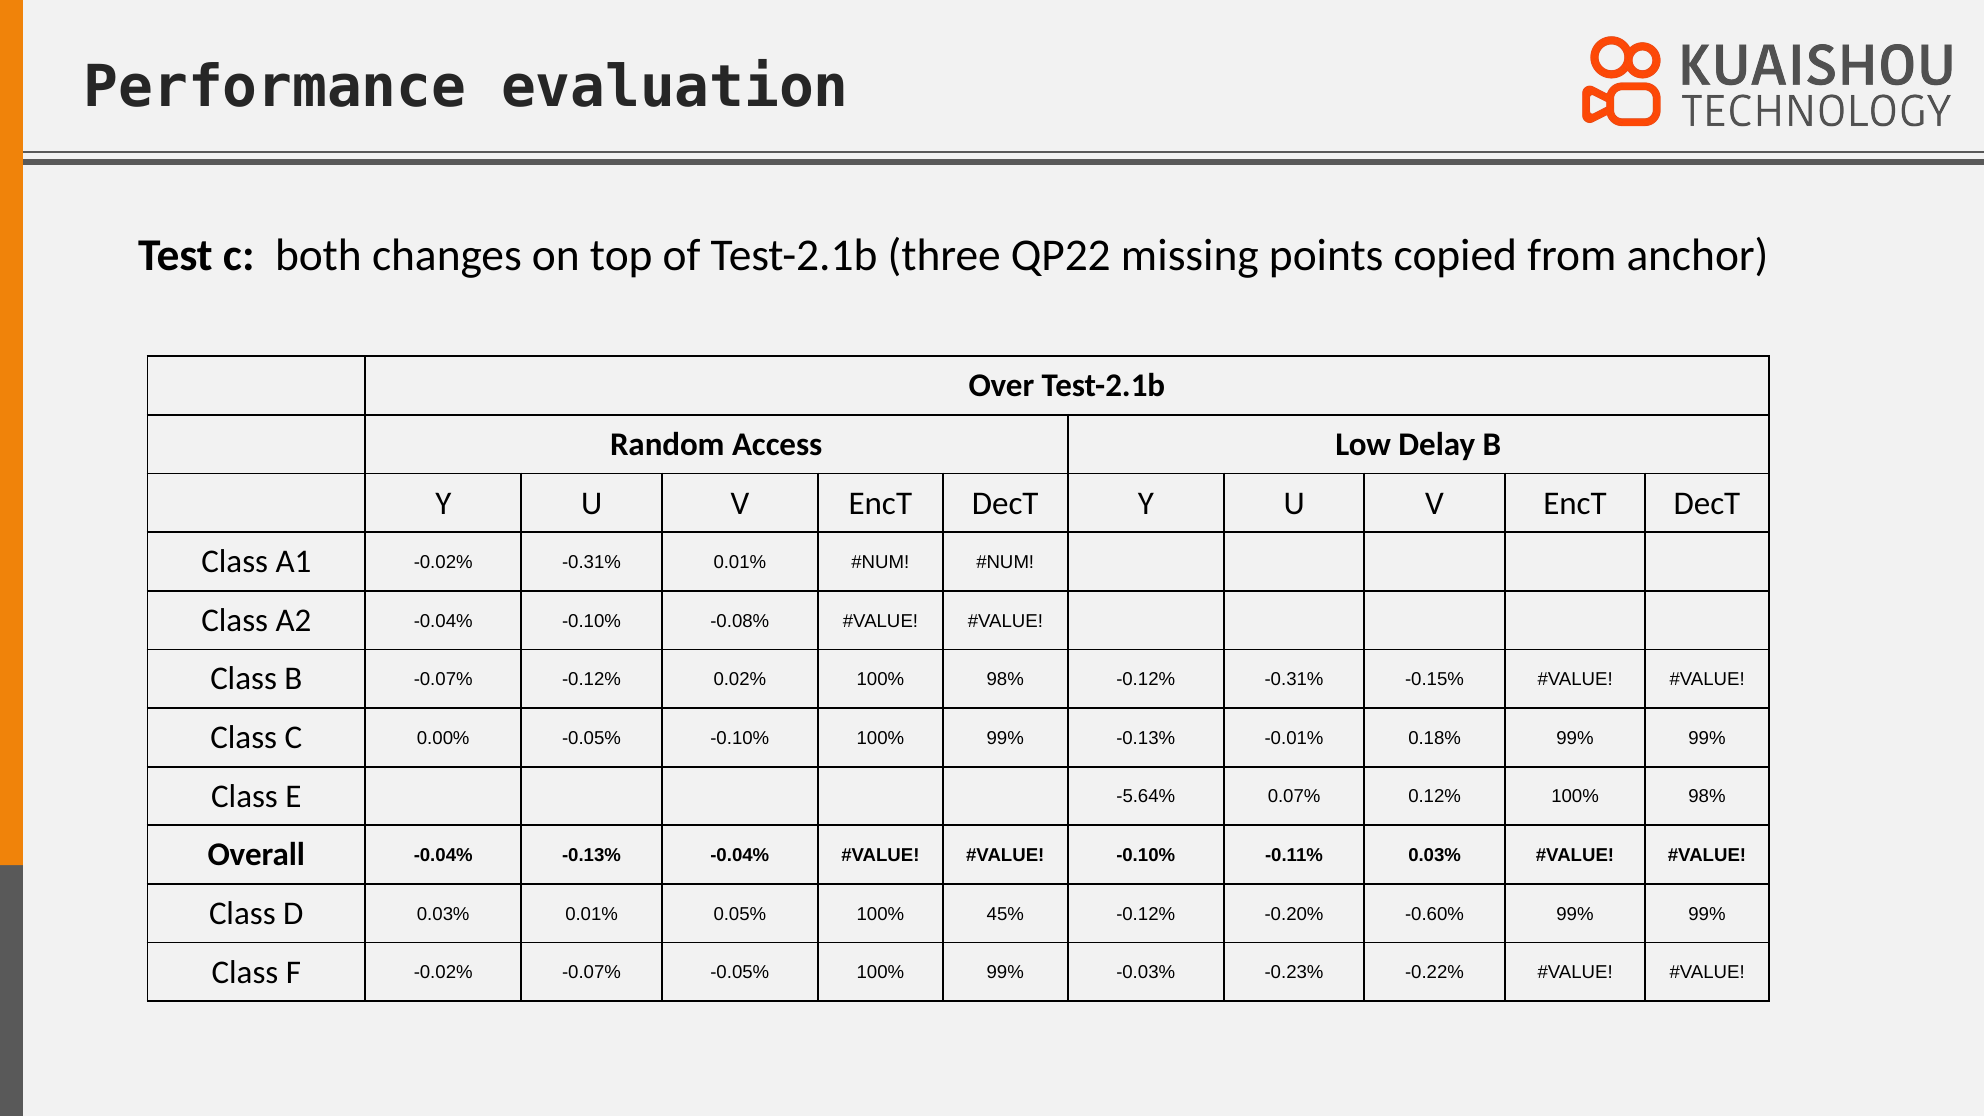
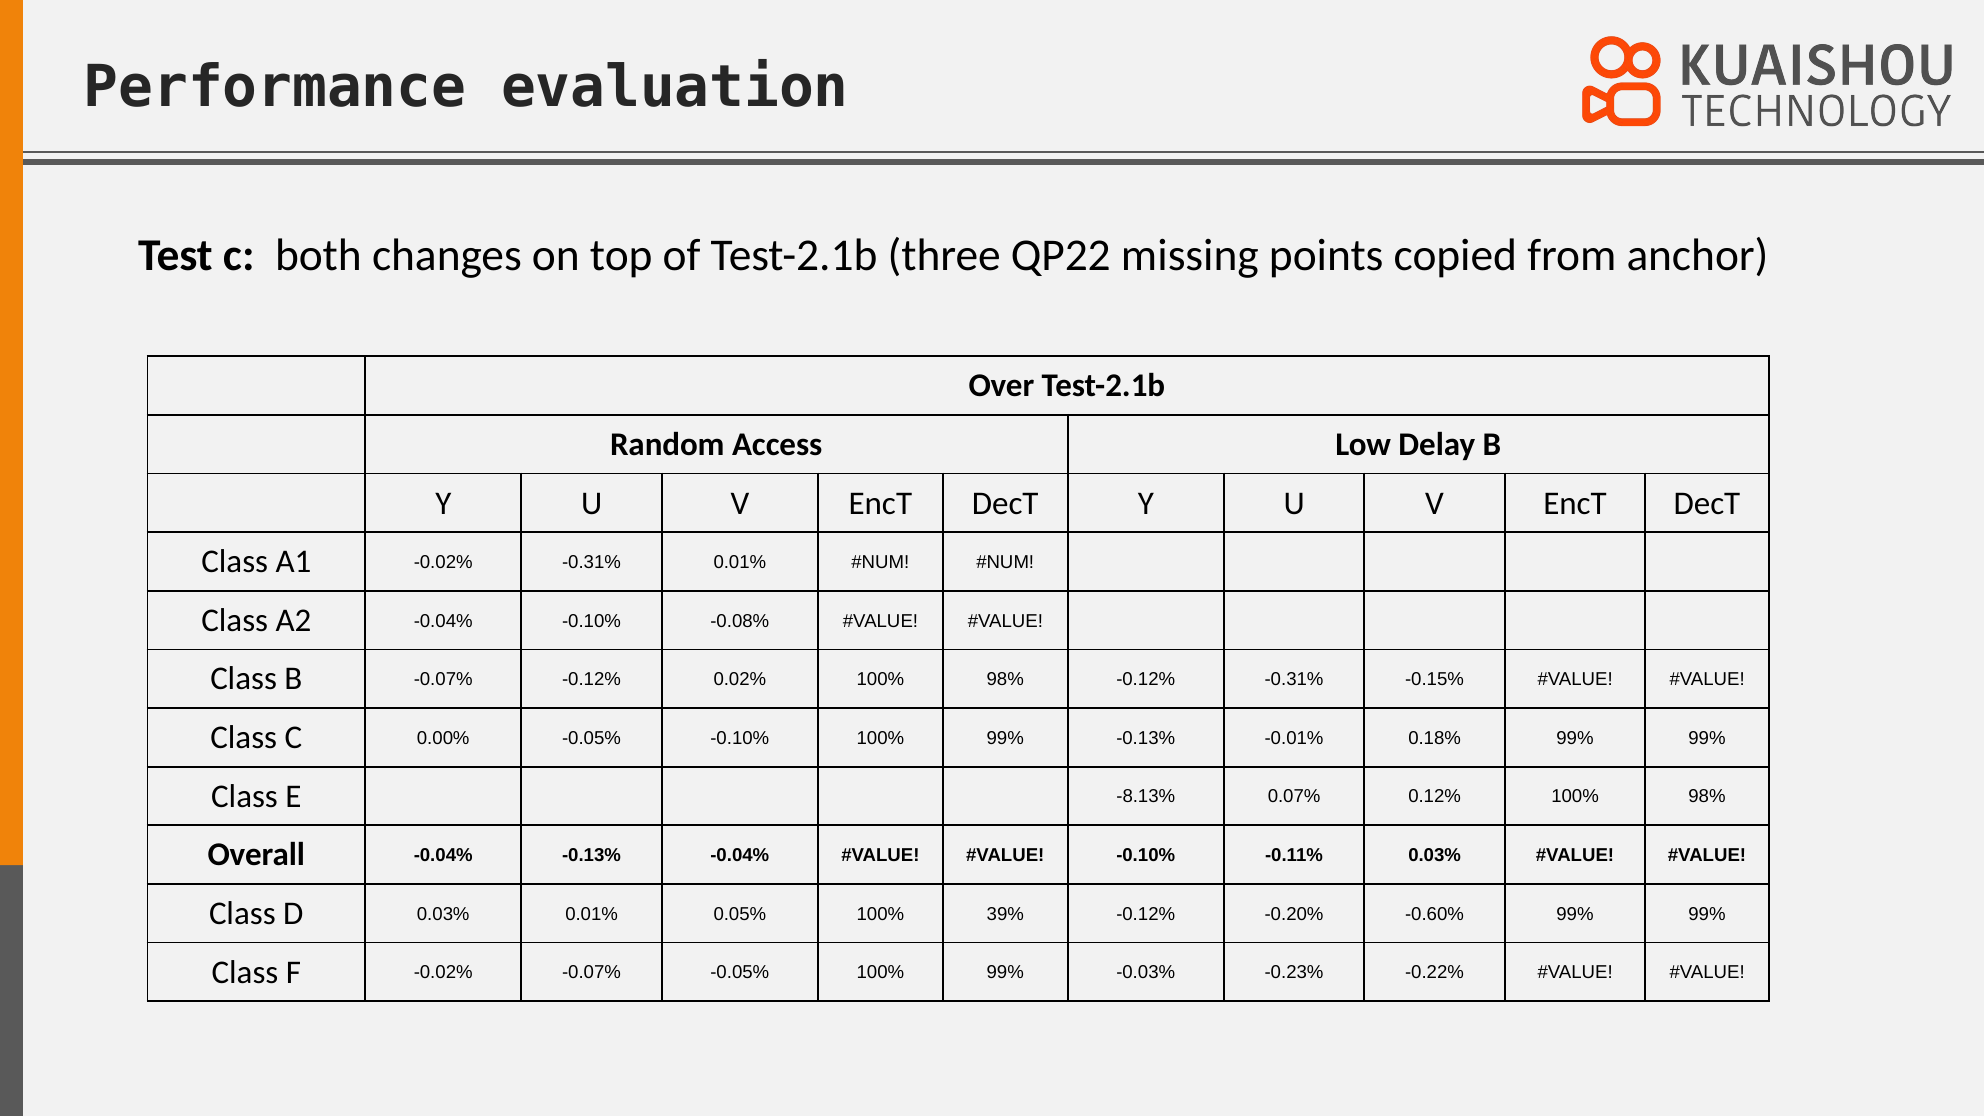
-5.64%: -5.64% -> -8.13% (1146, 797)
45%: 45% -> 39% (1005, 914)
